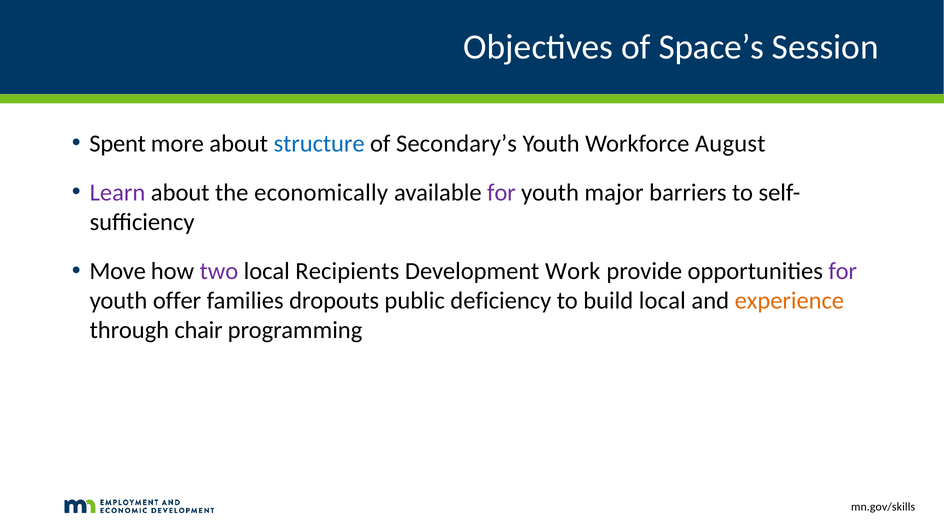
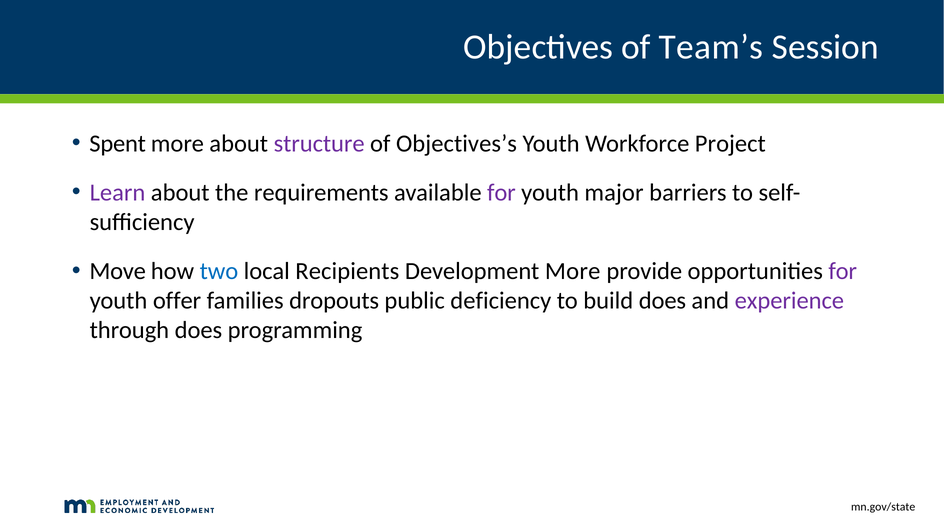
Space’s: Space’s -> Team’s (711, 47)
structure colour: blue -> purple (319, 143)
Secondary’s: Secondary’s -> Objectives’s (456, 143)
August: August -> Project (730, 143)
economically: economically -> requirements (321, 193)
two colour: purple -> blue (219, 271)
Development Work: Work -> More (573, 271)
build local: local -> does (662, 301)
experience colour: orange -> purple (789, 301)
through chair: chair -> does (198, 330)
mn.gov/skills: mn.gov/skills -> mn.gov/state (883, 507)
